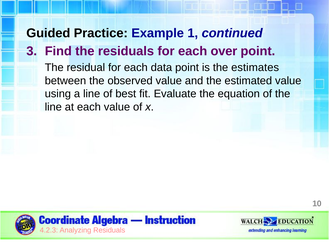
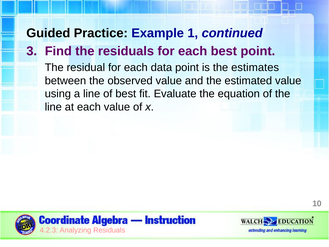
each over: over -> best (224, 51)
